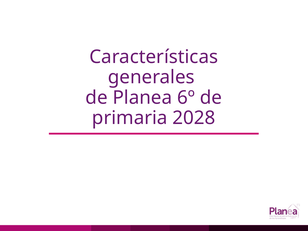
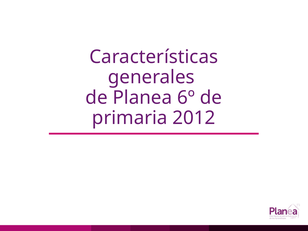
2028: 2028 -> 2012 (194, 118)
